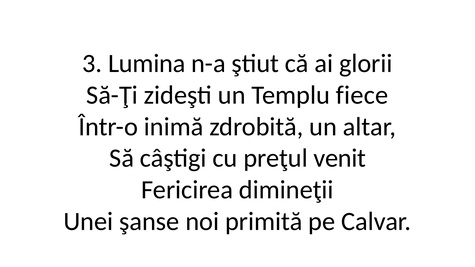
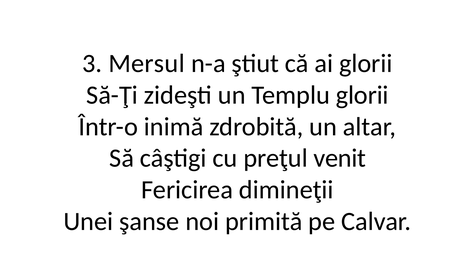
Lumina: Lumina -> Mersul (147, 63)
Templu fiece: fiece -> glorii (362, 95)
